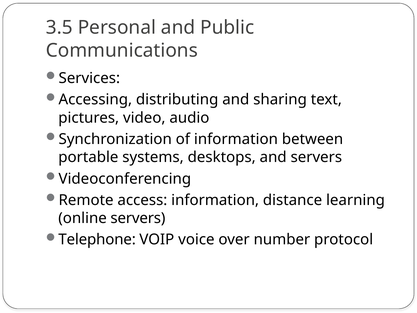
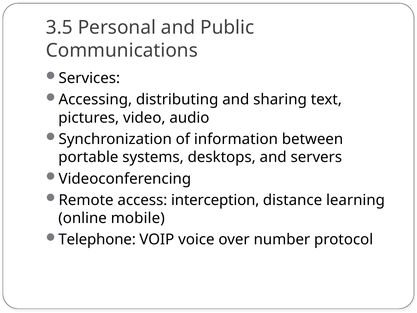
access information: information -> interception (215, 200)
online servers: servers -> mobile (138, 218)
